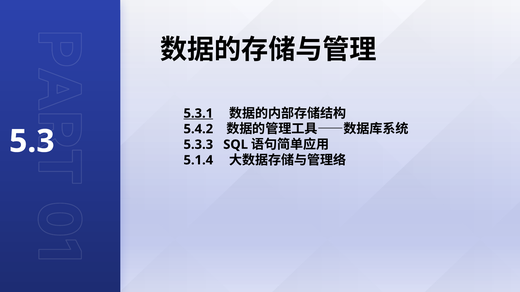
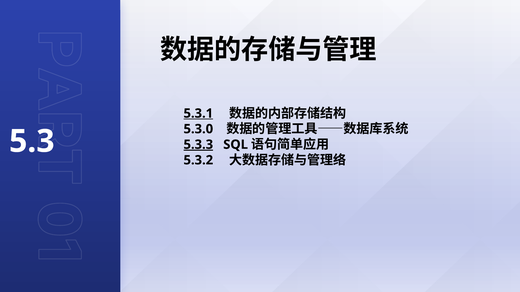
5.4.2: 5.4.2 -> 5.3.0 (198, 129)
5.3.3 underline: none -> present (198, 145)
5.1.4: 5.1.4 -> 5.3.2 (198, 160)
